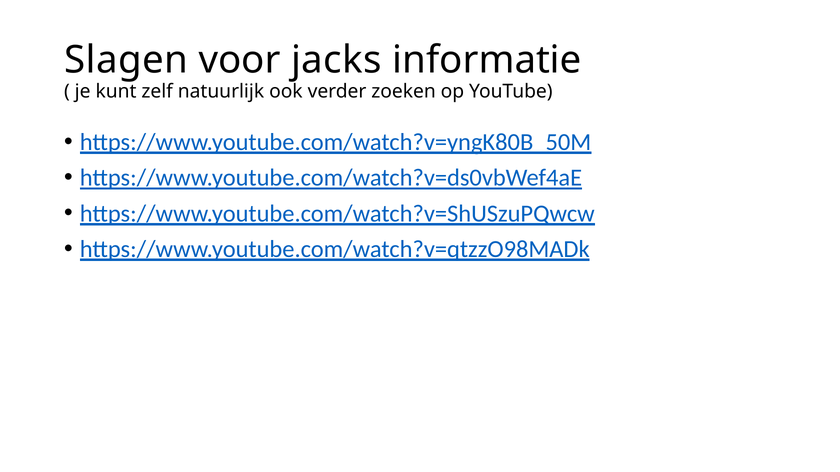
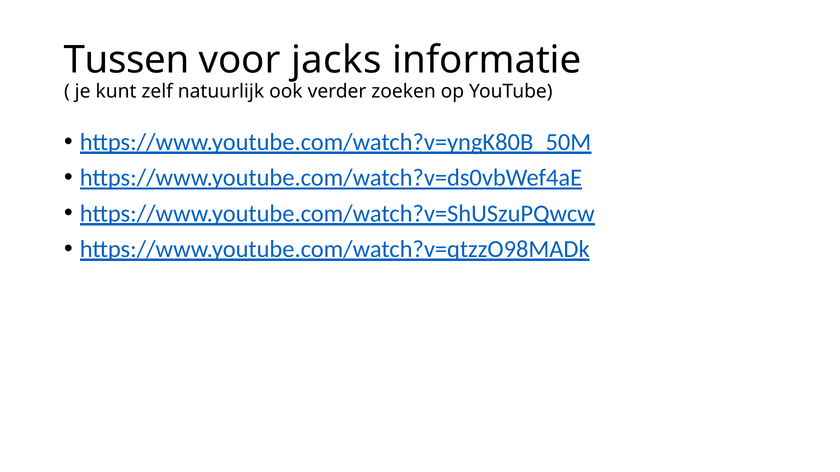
Slagen: Slagen -> Tussen (126, 60)
